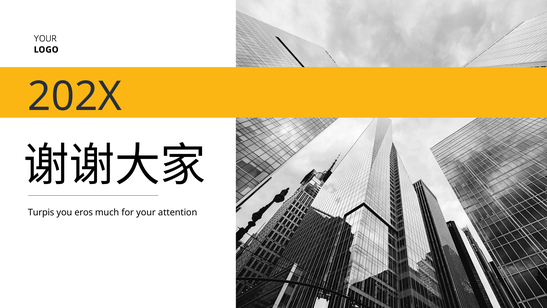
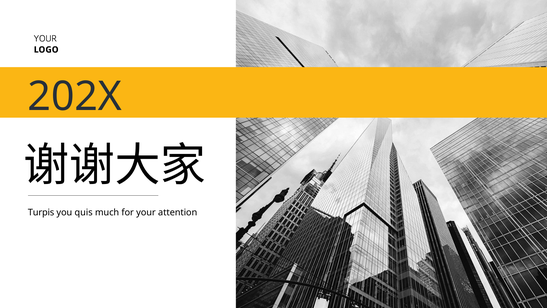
eros: eros -> quis (84, 212)
